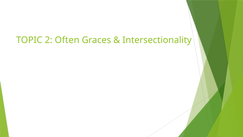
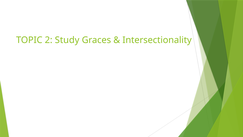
Often: Often -> Study (67, 40)
